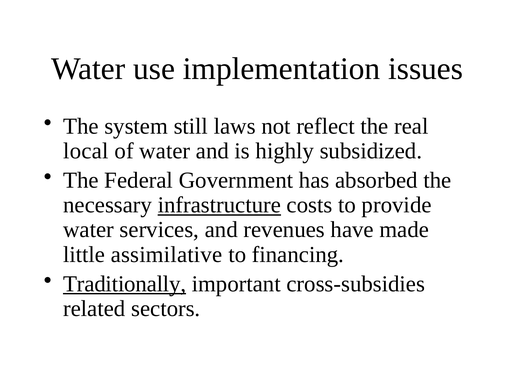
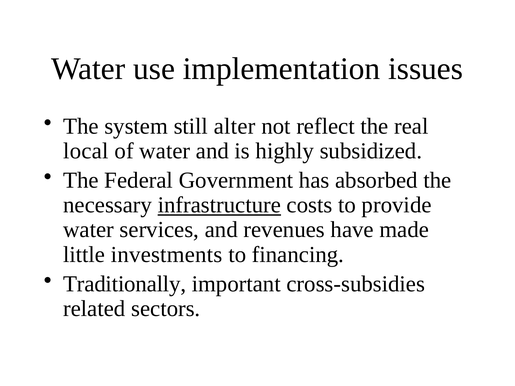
laws: laws -> alter (235, 126)
assimilative: assimilative -> investments (167, 255)
Traditionally underline: present -> none (125, 284)
